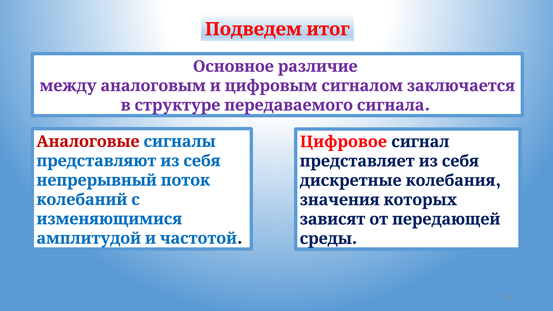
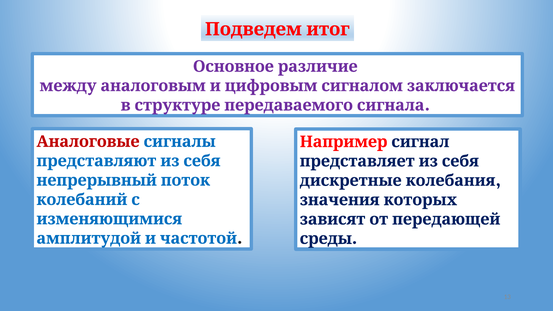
Цифровое: Цифровое -> Например (344, 142)
